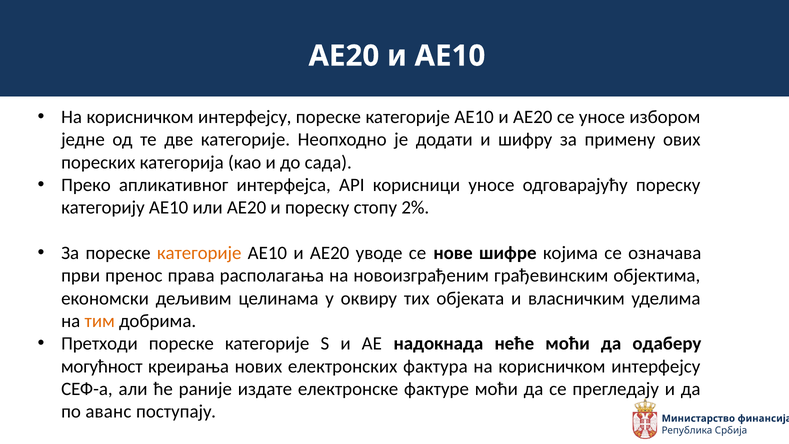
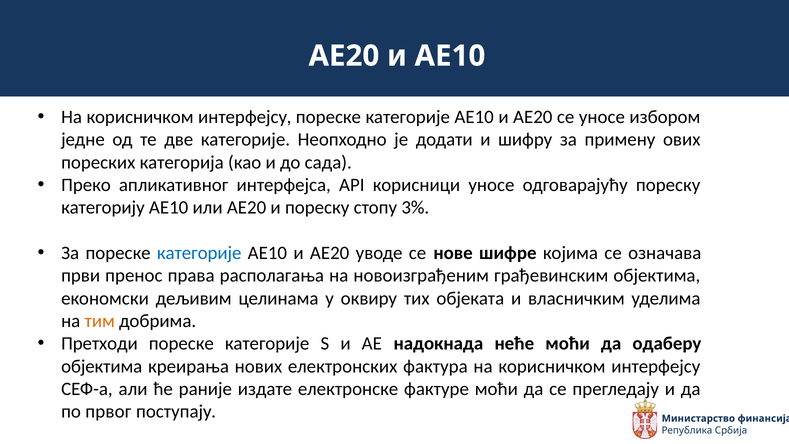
2%: 2% -> 3% (415, 208)
категорије colour: orange -> blue (199, 253)
могућност: могућност -> објектима (102, 366)
аванс: аванс -> првог (108, 412)
